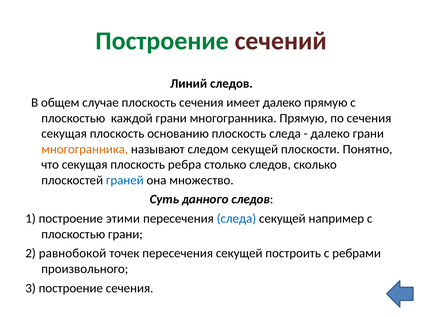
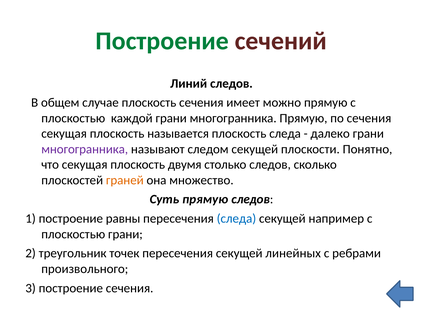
имеет далеко: далеко -> можно (282, 103)
основанию: основанию -> называется (178, 134)
многогранника colour: orange -> purple (85, 149)
ребра: ребра -> двумя (185, 165)
граней colour: blue -> orange (125, 180)
Суть данного: данного -> прямую (205, 200)
этими: этими -> равны (123, 219)
равнобокой: равнобокой -> треугольник (73, 254)
построить: построить -> линейных (293, 254)
